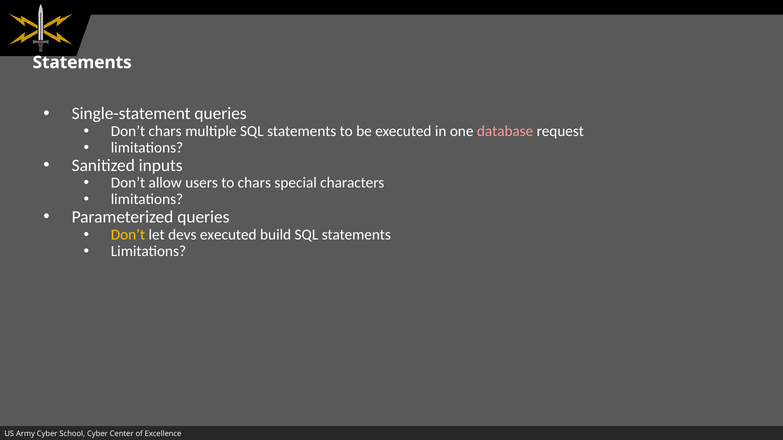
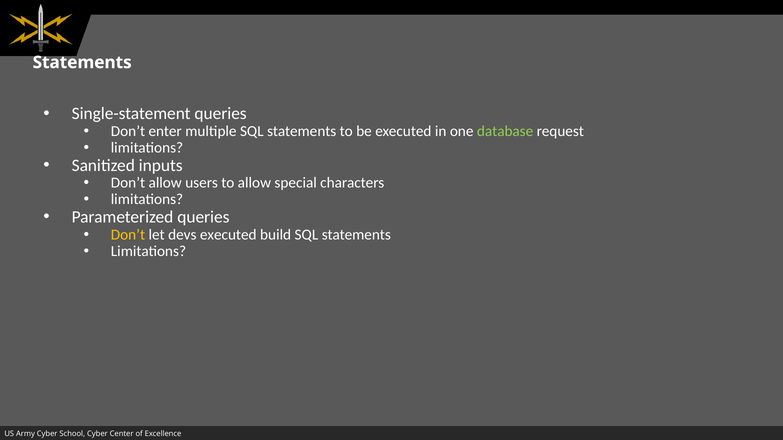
Don’t chars: chars -> enter (165, 131)
database colour: pink -> light green (505, 131)
to chars: chars -> allow (254, 183)
